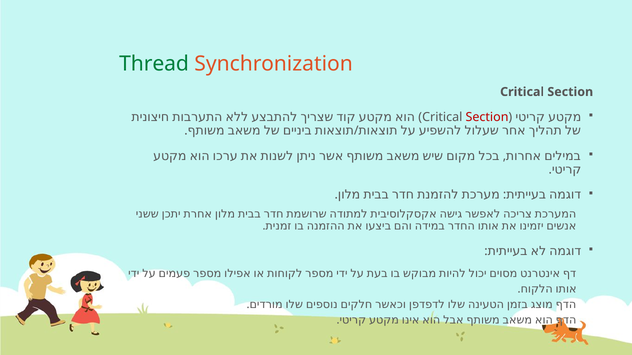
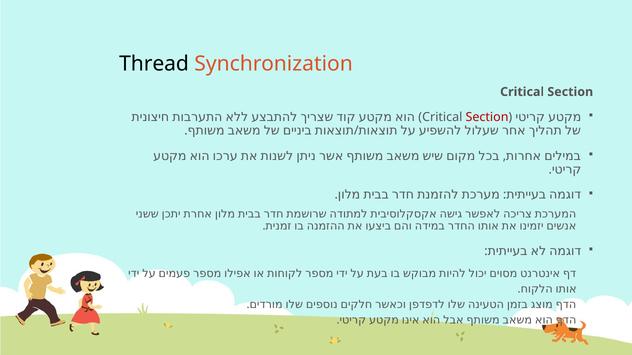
Thread colour: green -> black (154, 64)
